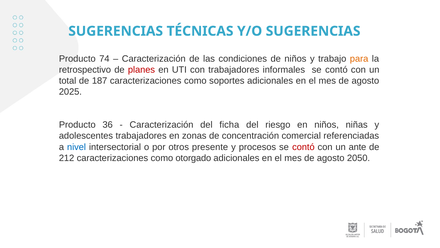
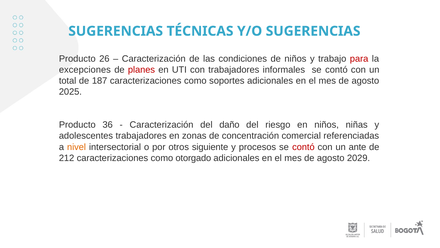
74: 74 -> 26 (104, 59)
para colour: orange -> red (359, 59)
retrospectivo: retrospectivo -> excepciones (85, 70)
ficha: ficha -> daño (229, 125)
nivel colour: blue -> orange (77, 147)
presente: presente -> siguiente (210, 147)
2050: 2050 -> 2029 (359, 158)
